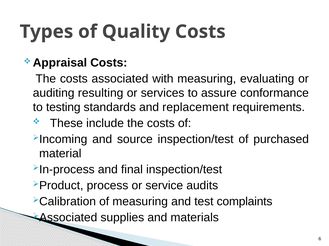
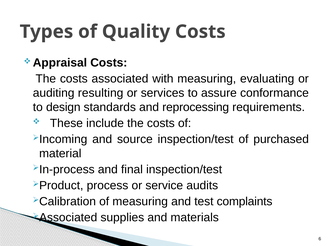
testing: testing -> design (63, 107)
replacement: replacement -> reprocessing (196, 107)
